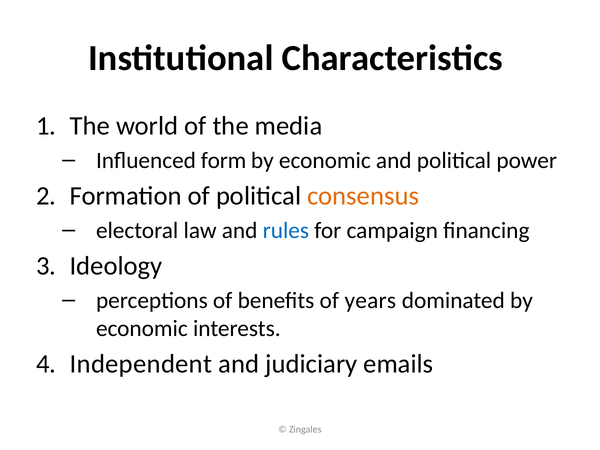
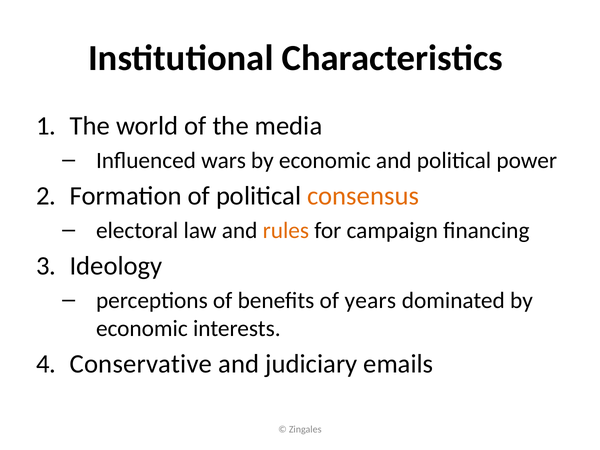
form: form -> wars (224, 160)
rules colour: blue -> orange (286, 230)
Independent: Independent -> Conservative (141, 364)
